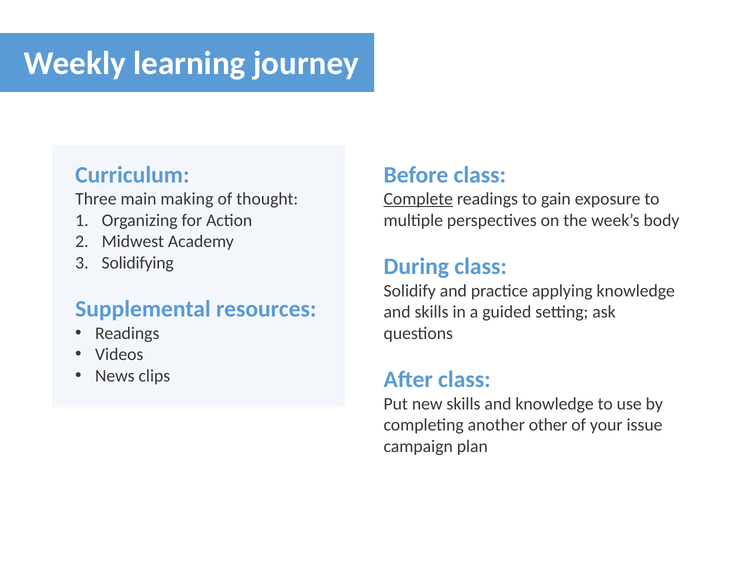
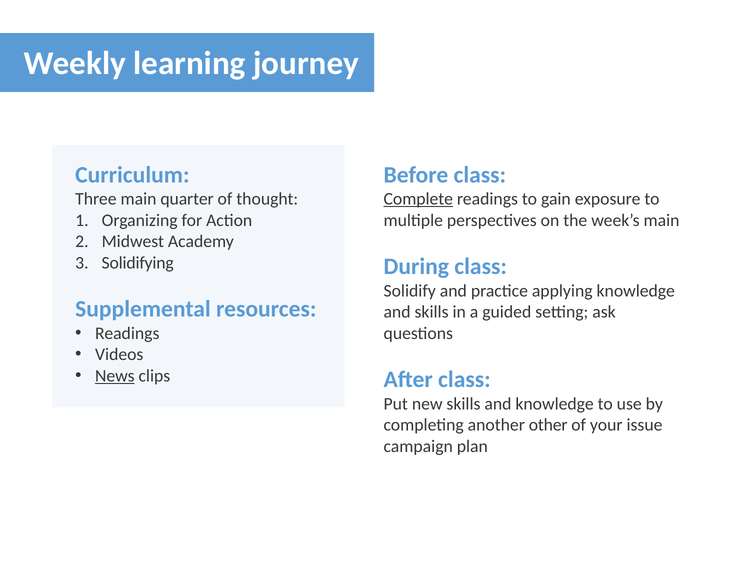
making: making -> quarter (187, 199)
week’s body: body -> main (662, 220)
News underline: none -> present (115, 376)
